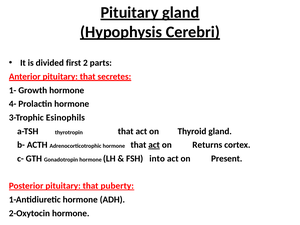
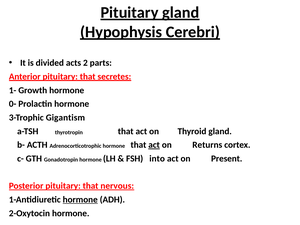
first: first -> acts (74, 63)
4-: 4- -> 0- (13, 104)
Esinophils: Esinophils -> Gigantism (65, 118)
puberty: puberty -> nervous (117, 186)
hormone underline: none -> present (80, 200)
